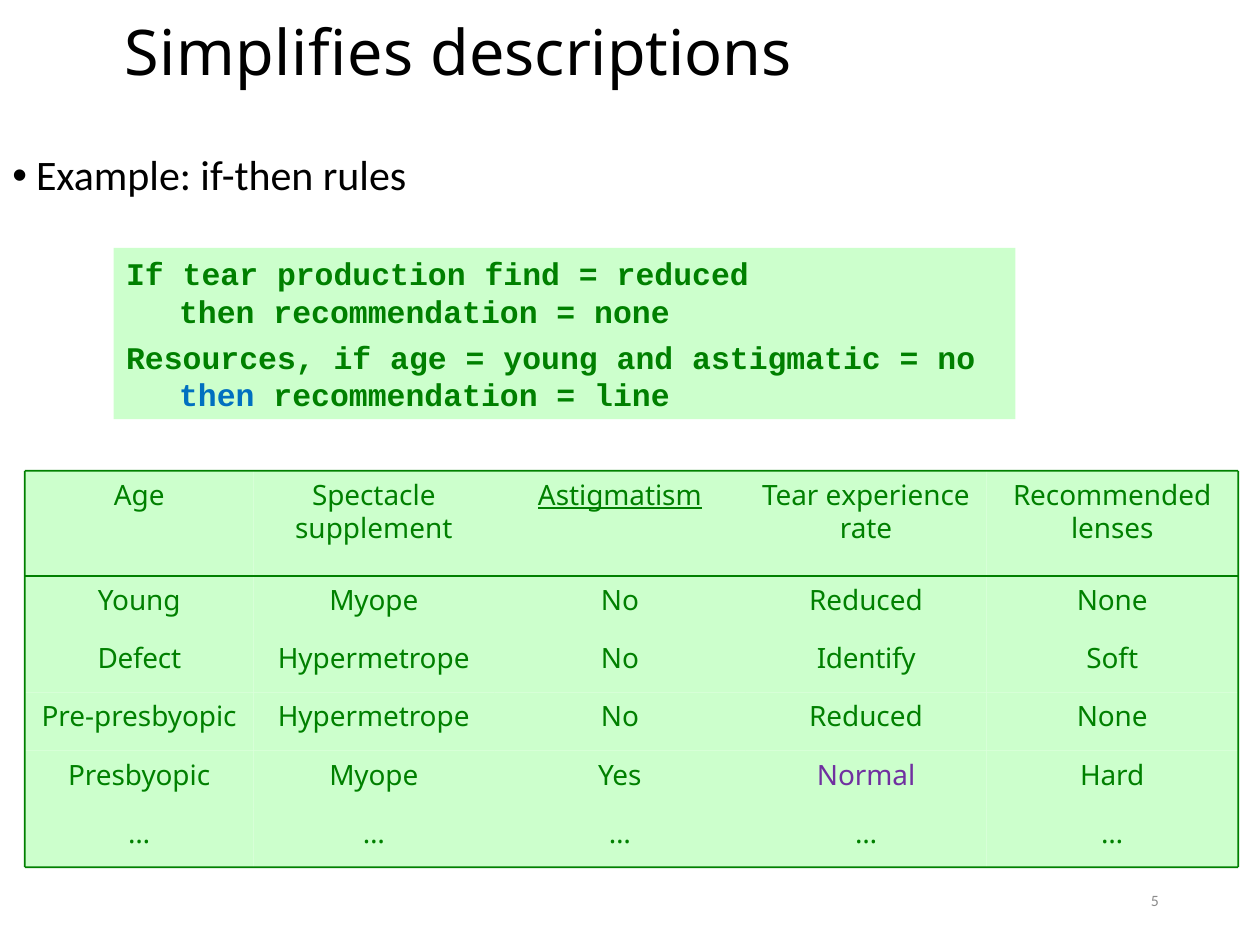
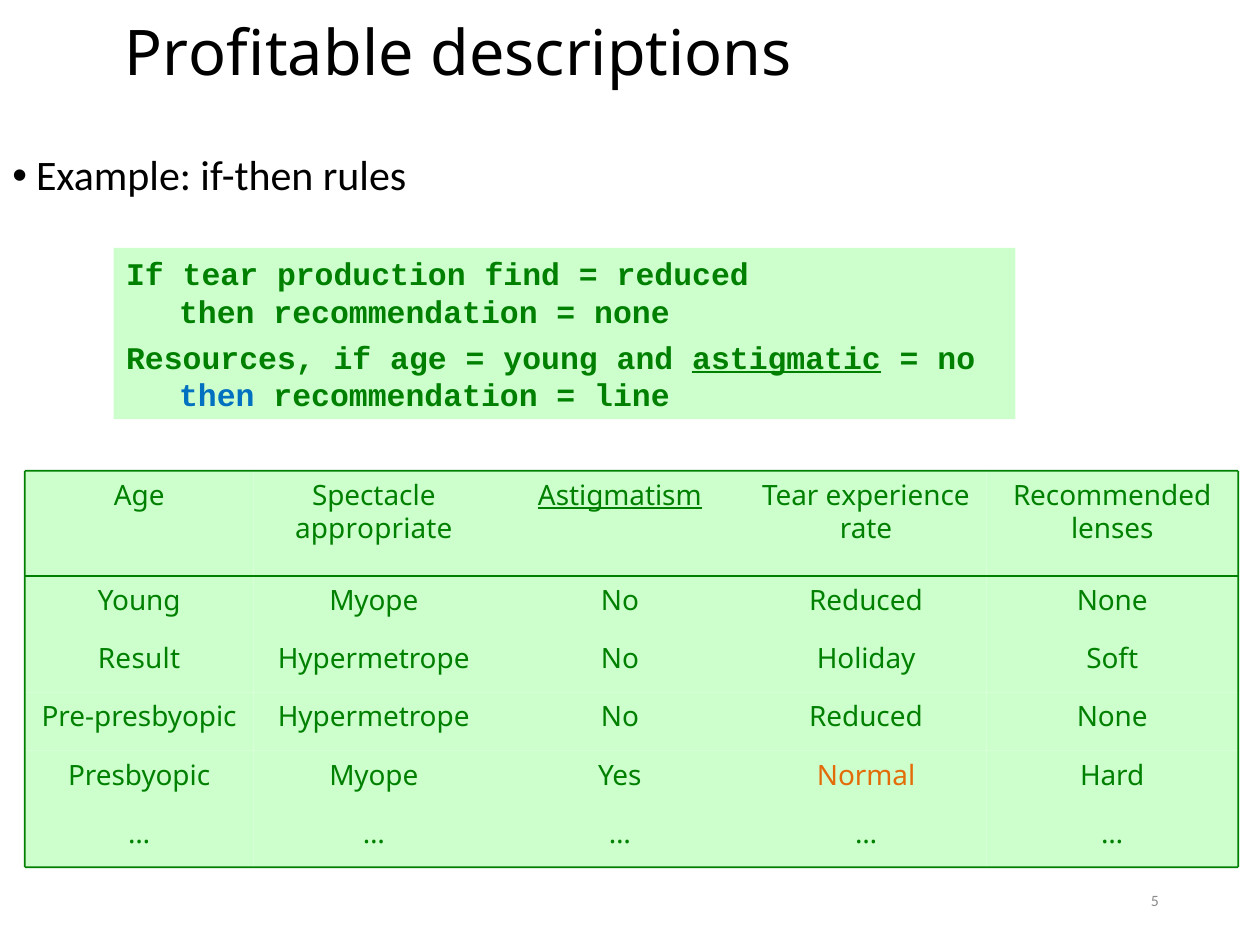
Simplifies: Simplifies -> Profitable (269, 54)
astigmatic underline: none -> present (786, 358)
supplement: supplement -> appropriate (374, 529)
Defect: Defect -> Result (139, 659)
Identify: Identify -> Holiday (866, 659)
Normal colour: purple -> orange (866, 775)
